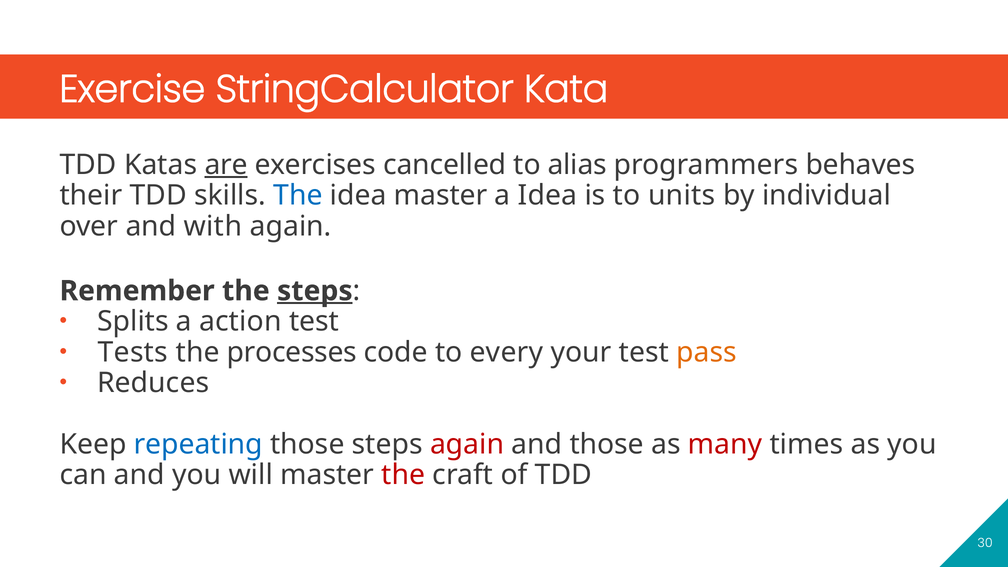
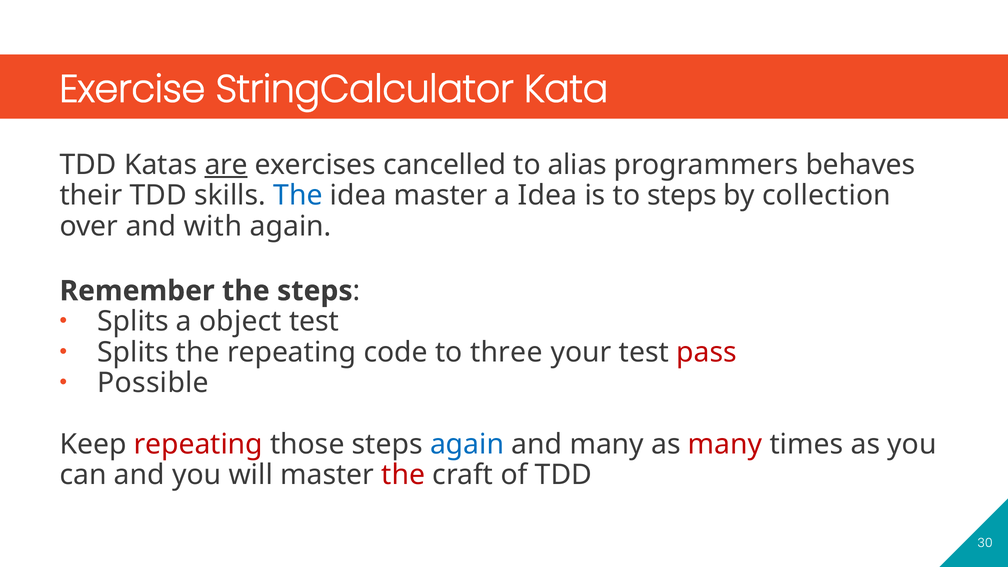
to units: units -> steps (682, 196)
individual: individual -> collection (826, 196)
steps underline: present -> none (315, 291)
action: action -> object (240, 322)
Tests: Tests -> Splits (133, 352)
the processes: processes -> repeating (292, 352)
every: every -> three (506, 352)
pass colour: orange -> red (707, 352)
Reduces: Reduces -> Possible (153, 383)
repeating colour: blue -> red (198, 444)
again colour: red -> blue (467, 444)
and those: those -> many (607, 444)
